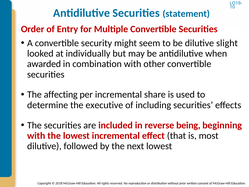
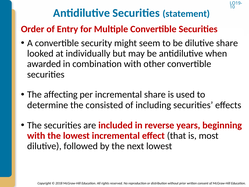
dilutive slight: slight -> share (227, 43)
executive: executive -> consisted (104, 105)
being: being -> years (188, 125)
